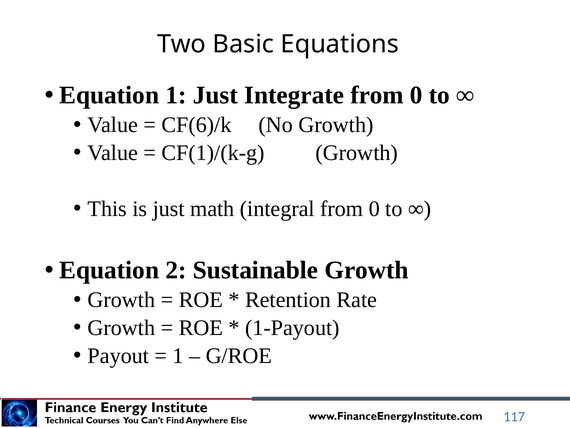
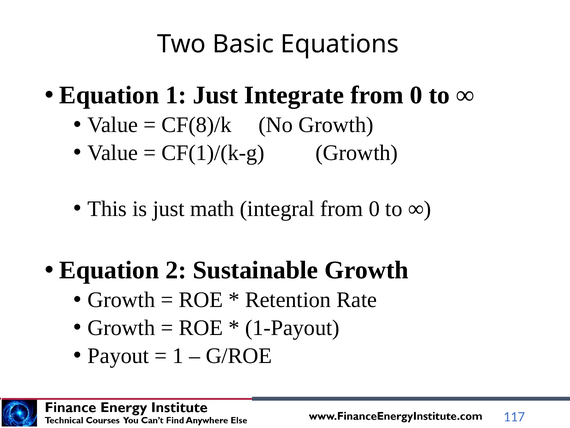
CF(6)/k: CF(6)/k -> CF(8)/k (196, 125)
